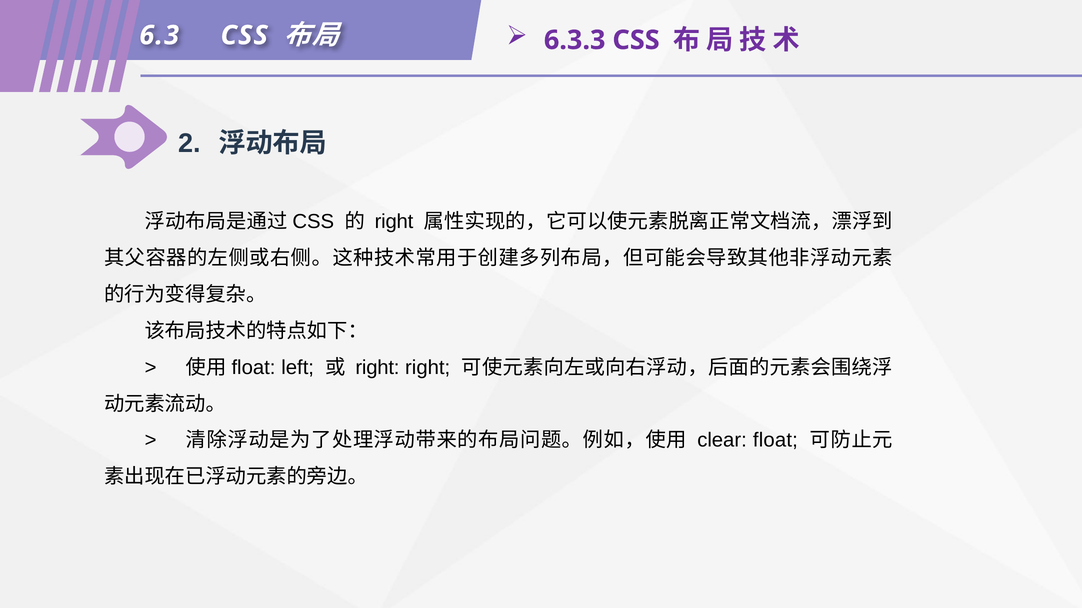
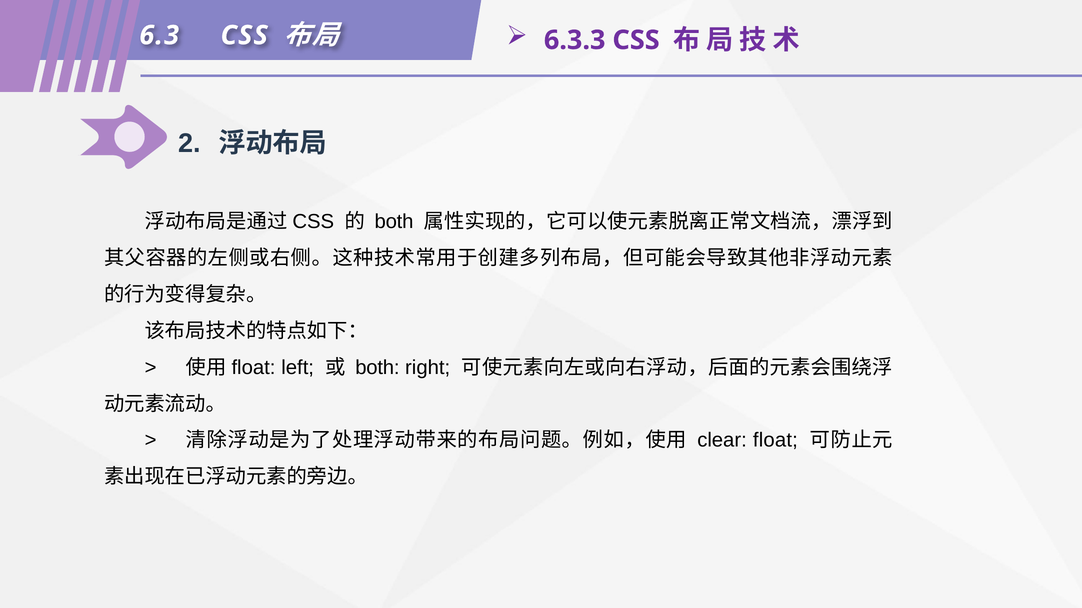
right: right -> both (394, 222)
right: right -> both (377, 368)
